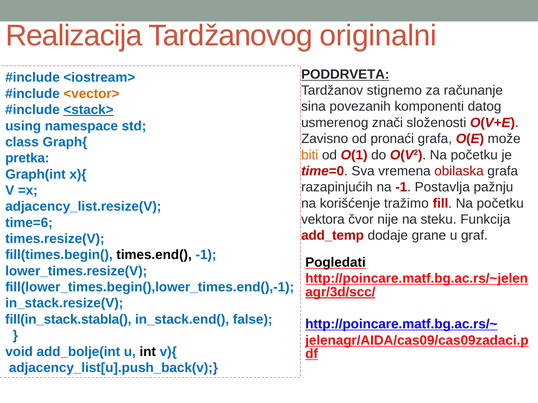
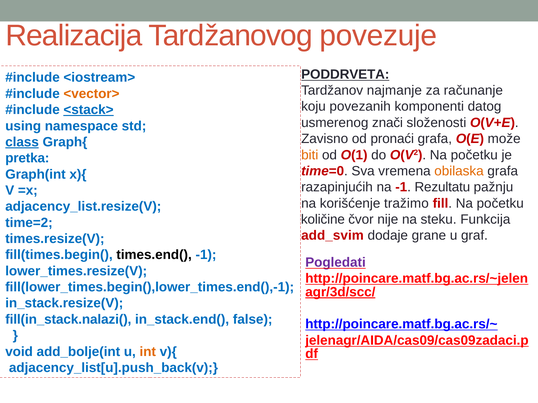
originalni: originalni -> povezuje (378, 36)
stignemo: stignemo -> najmanje (394, 91)
sina: sina -> koju (313, 107)
class underline: none -> present (22, 142)
obilaska colour: red -> orange (459, 171)
Postavlja: Postavlja -> Rezultatu (442, 187)
vektora: vektora -> količine (323, 220)
time=6: time=6 -> time=2 (29, 223)
add_temp: add_temp -> add_svim (332, 236)
Pogledati colour: black -> purple (336, 263)
fill(in_stack.stabla(: fill(in_stack.stabla( -> fill(in_stack.nalazi( (68, 320)
int colour: black -> orange (148, 352)
